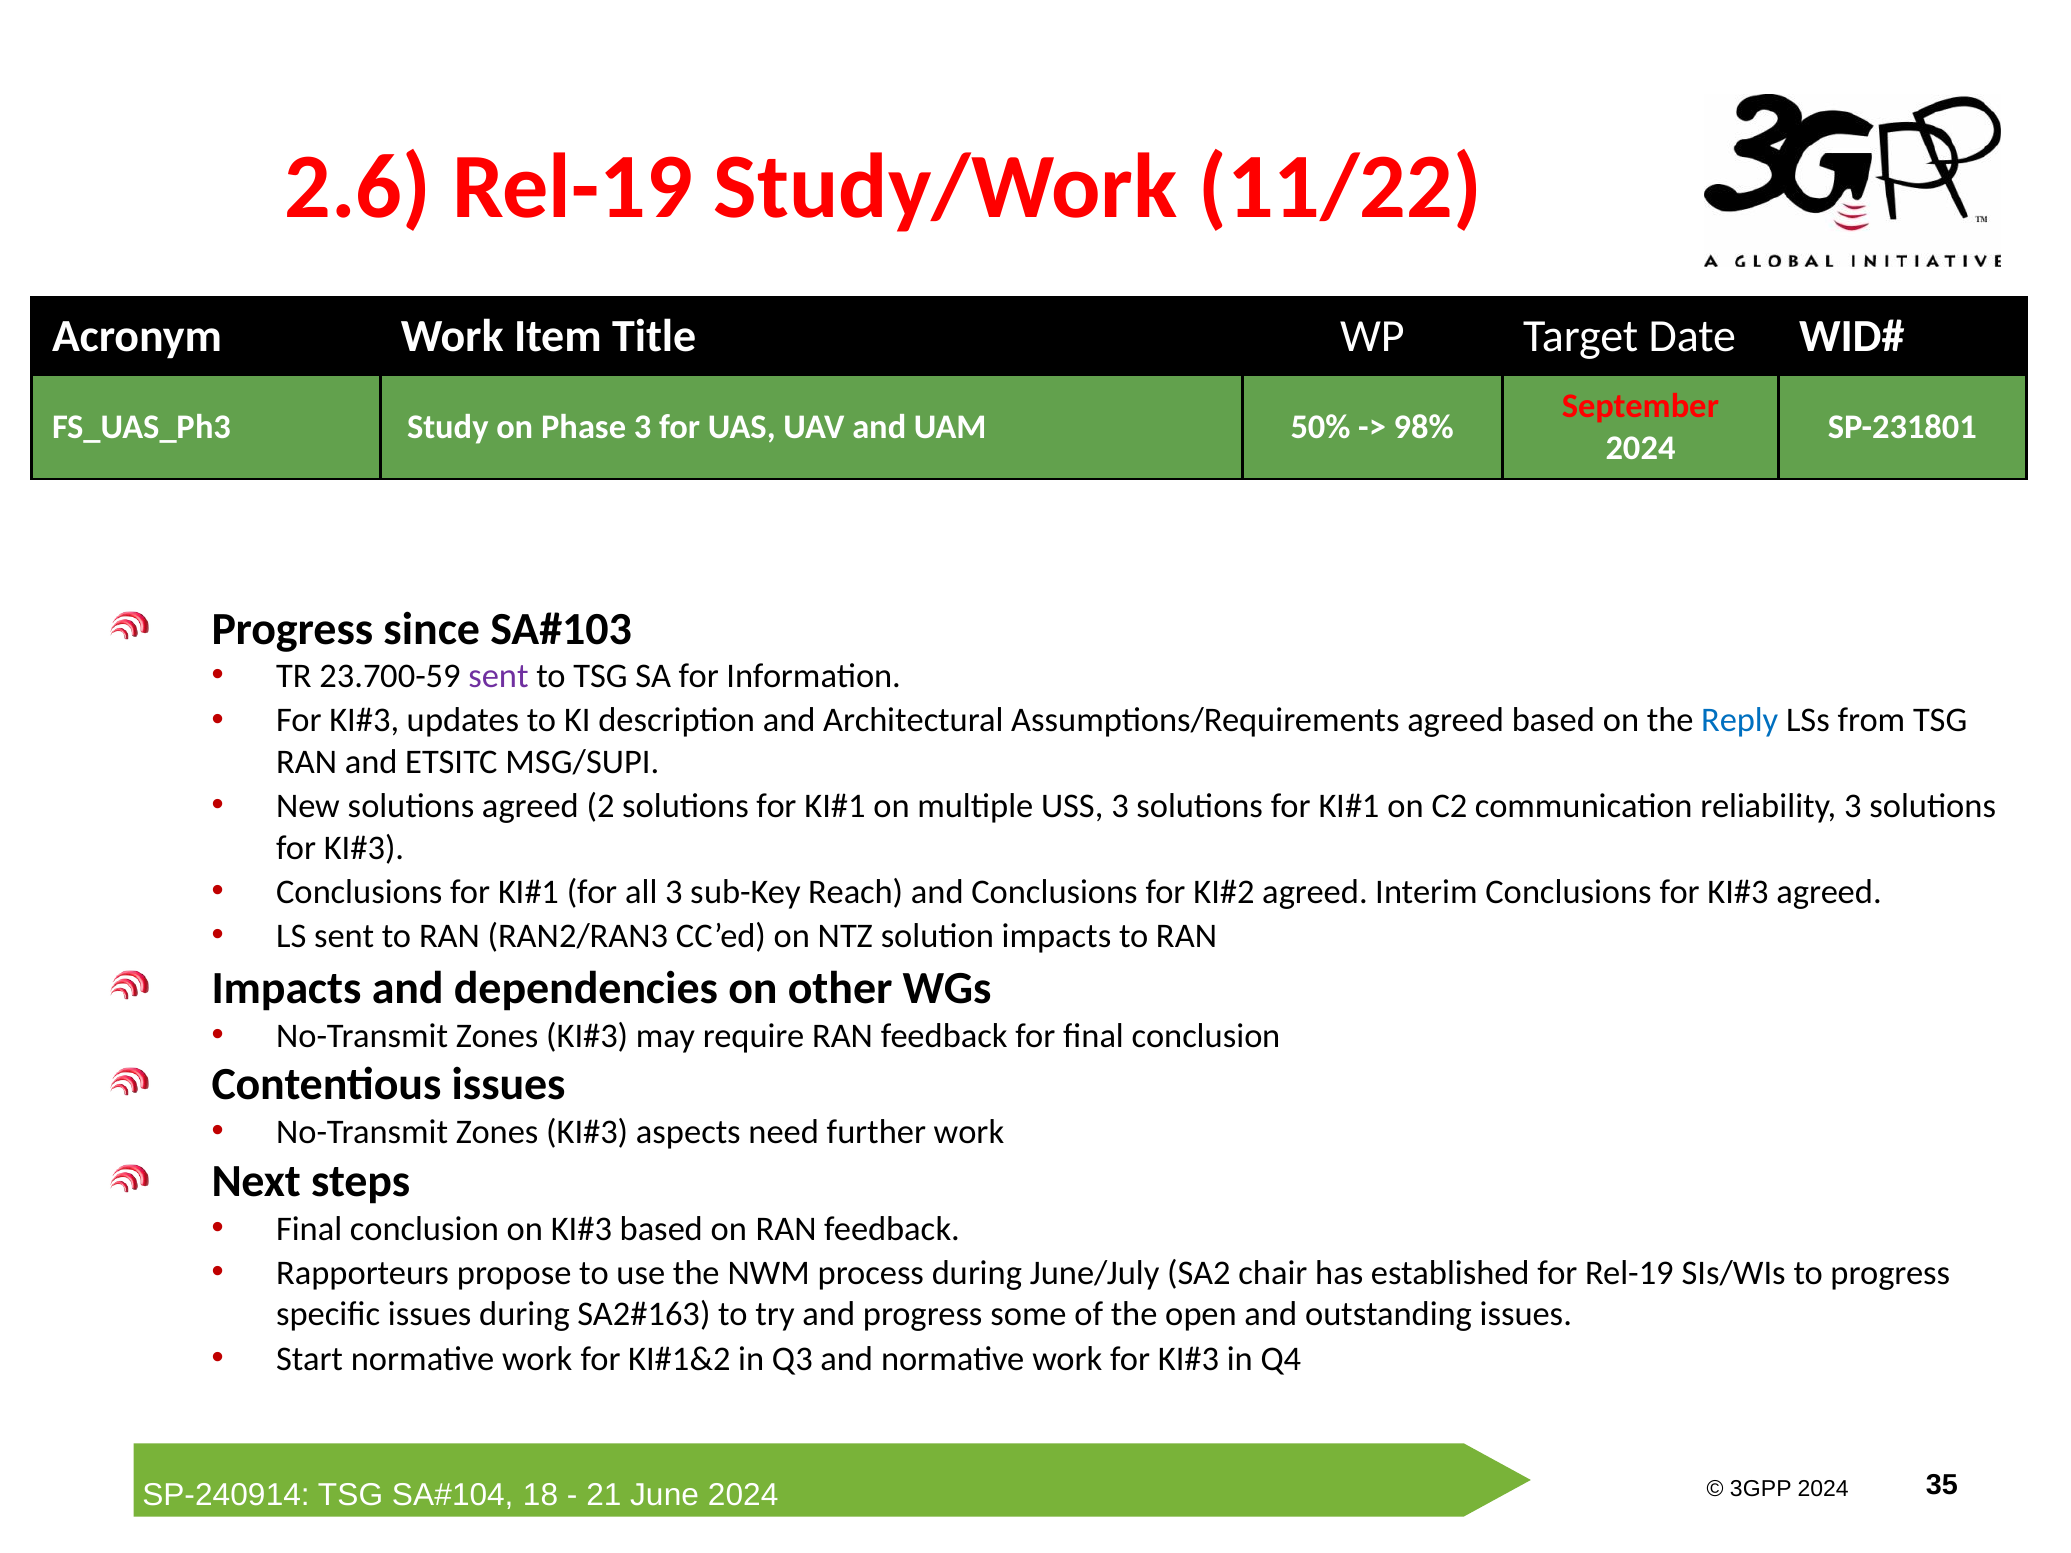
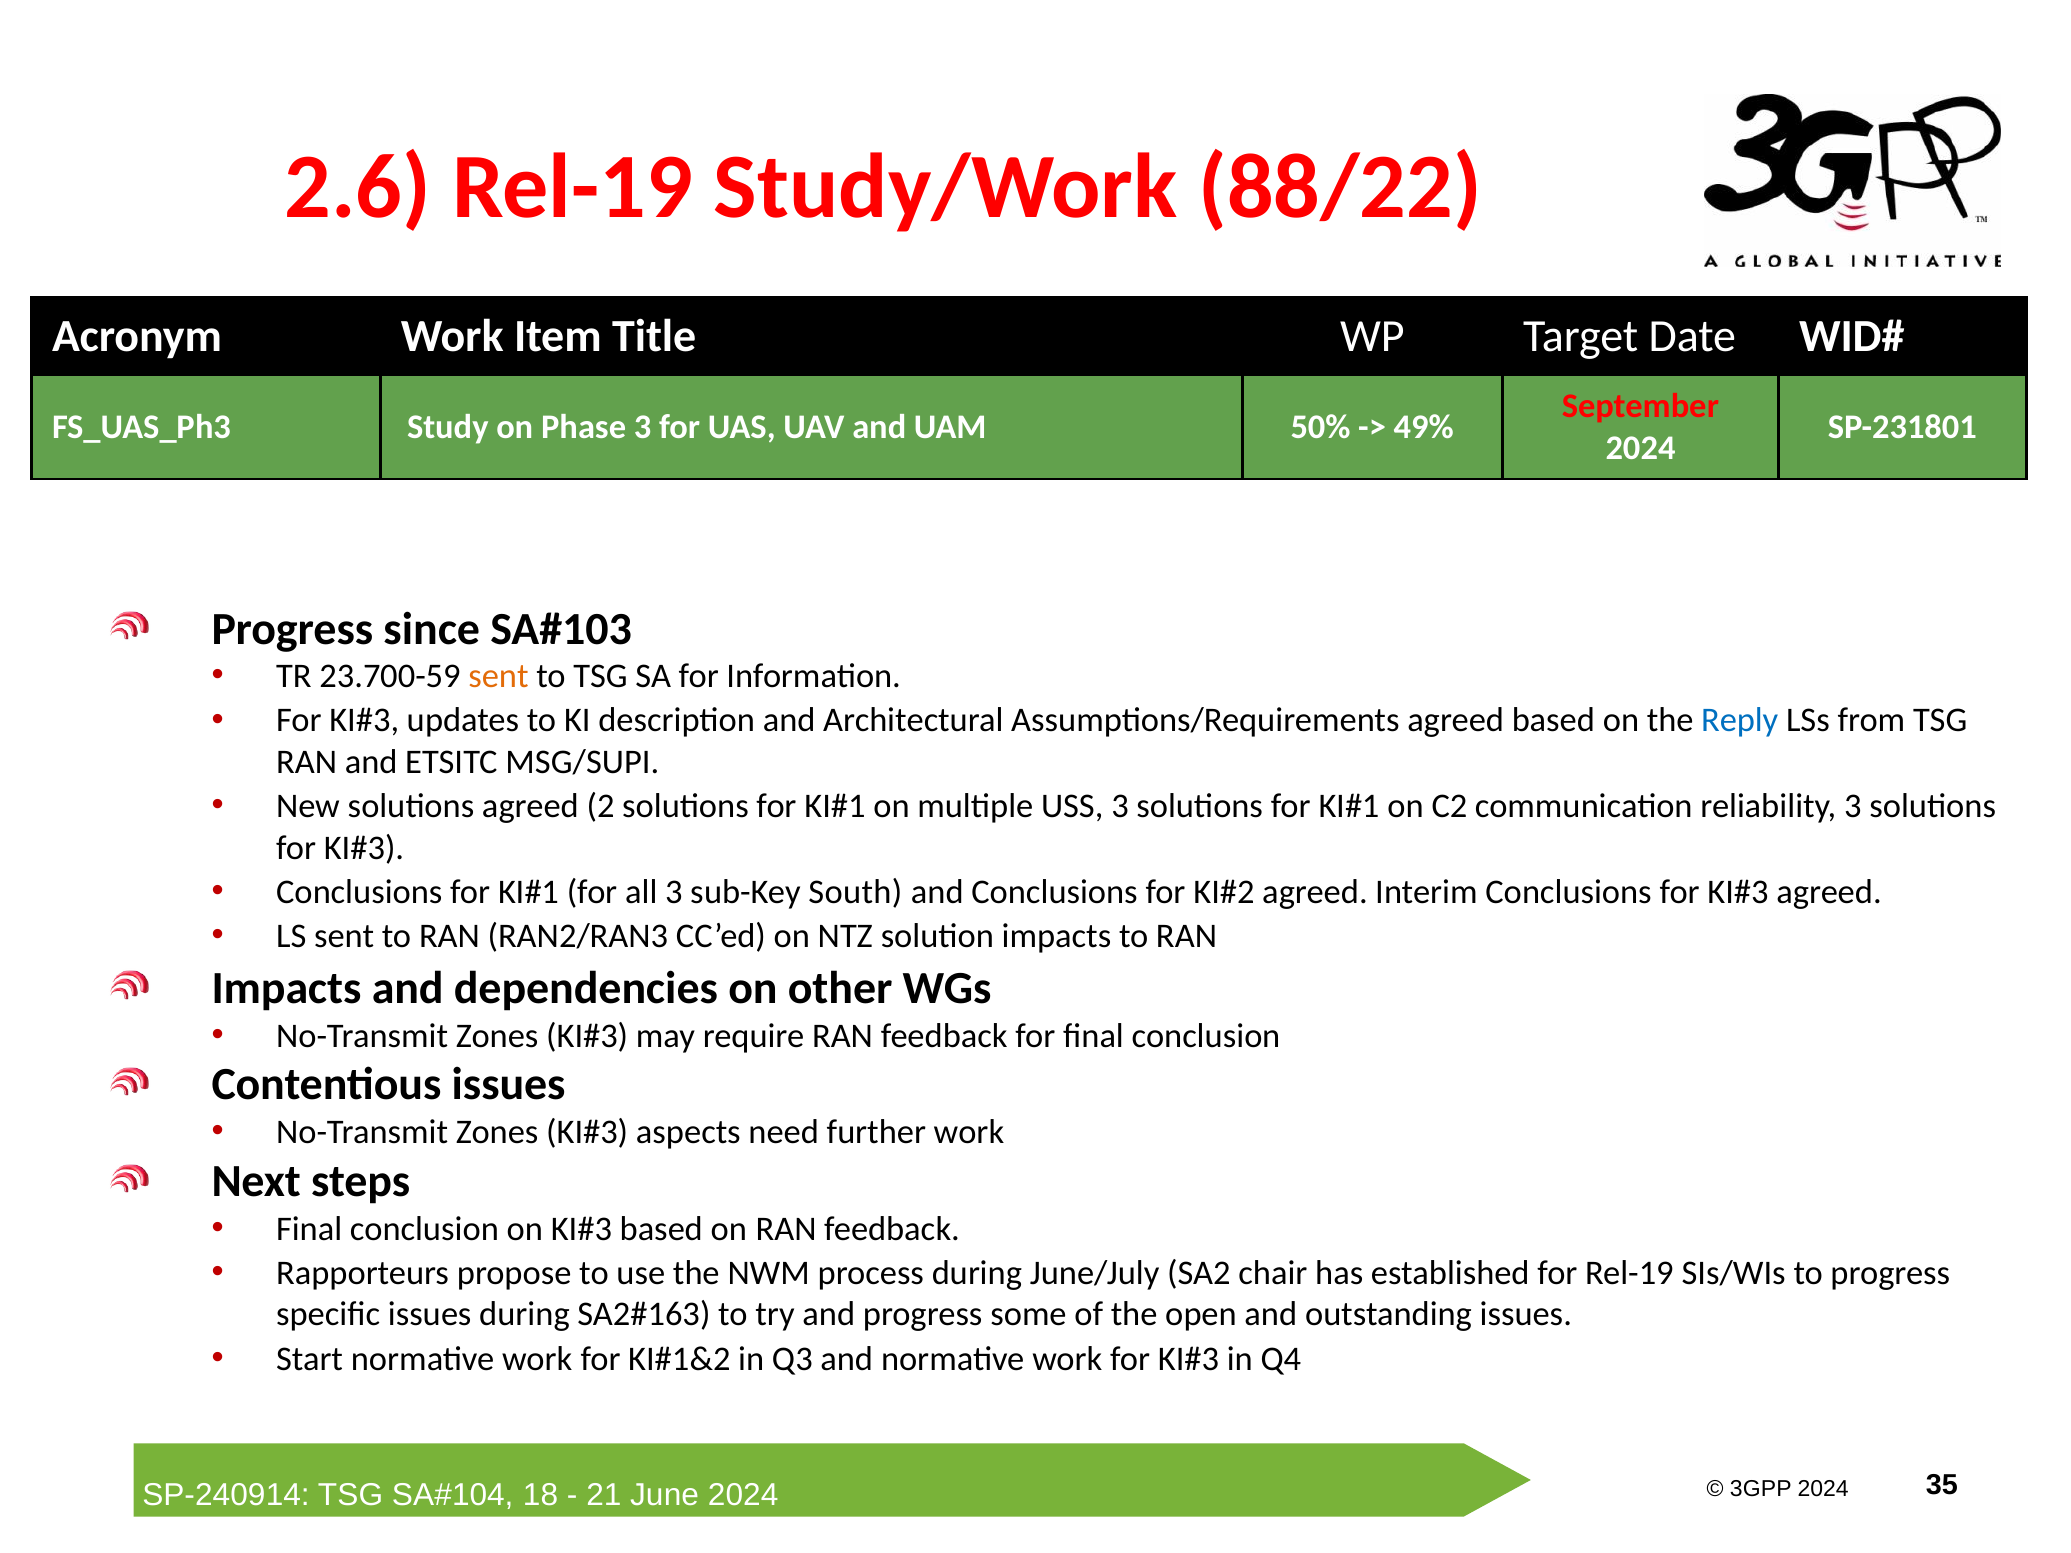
11/22: 11/22 -> 88/22 (1340, 188)
98%: 98% -> 49% (1424, 427)
sent colour: purple -> orange (498, 676)
Reach: Reach -> South (855, 892)
